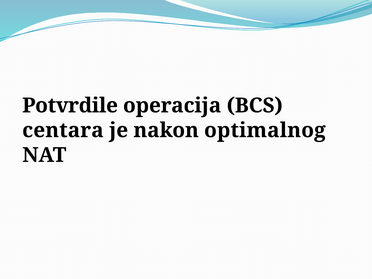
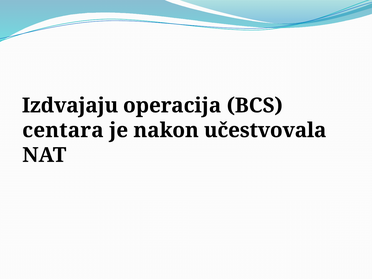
Potvrdile: Potvrdile -> Izdvajaju (70, 106)
optimalnog: optimalnog -> učestvovala (265, 130)
